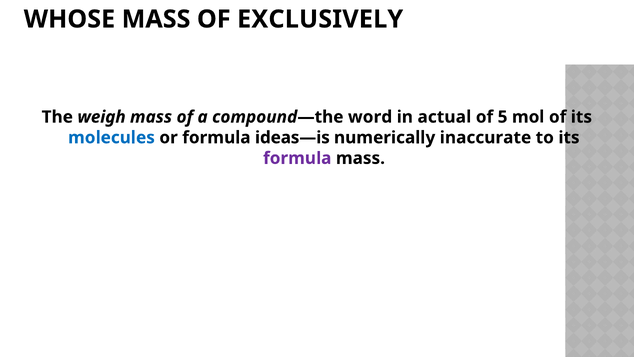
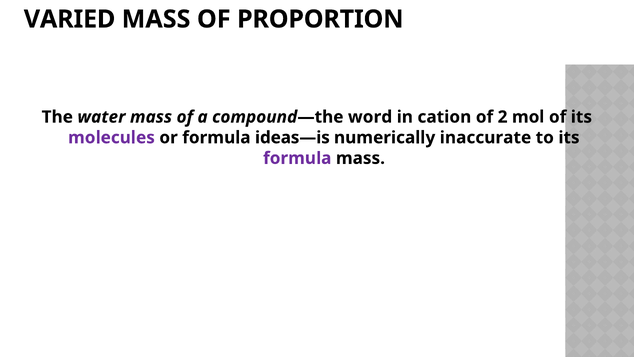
WHOSE: WHOSE -> VARIED (70, 19)
EXCLUSIVELY: EXCLUSIVELY -> PROPORTION (320, 19)
weigh: weigh -> water (101, 117)
actual: actual -> cation (444, 117)
5: 5 -> 2 (503, 117)
molecules colour: blue -> purple (111, 137)
